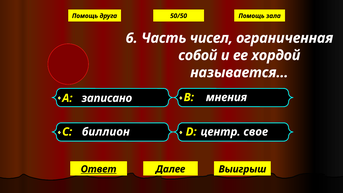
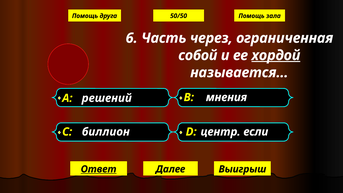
чисел: чисел -> через (211, 38)
хордой underline: none -> present (276, 55)
записано: записано -> решений (107, 98)
свое: свое -> если (256, 132)
